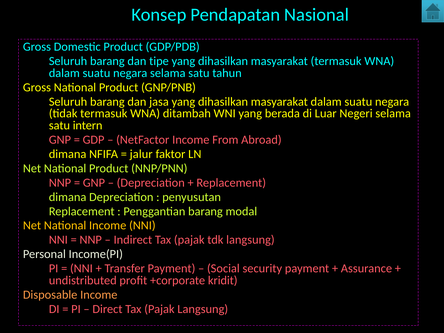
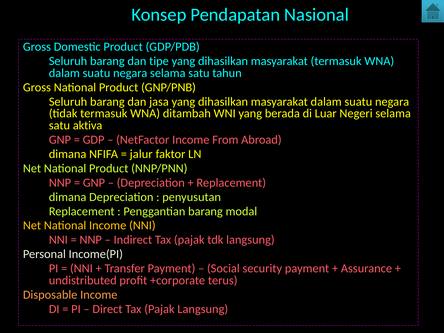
intern: intern -> aktiva (88, 125)
kridit: kridit -> terus (223, 280)
